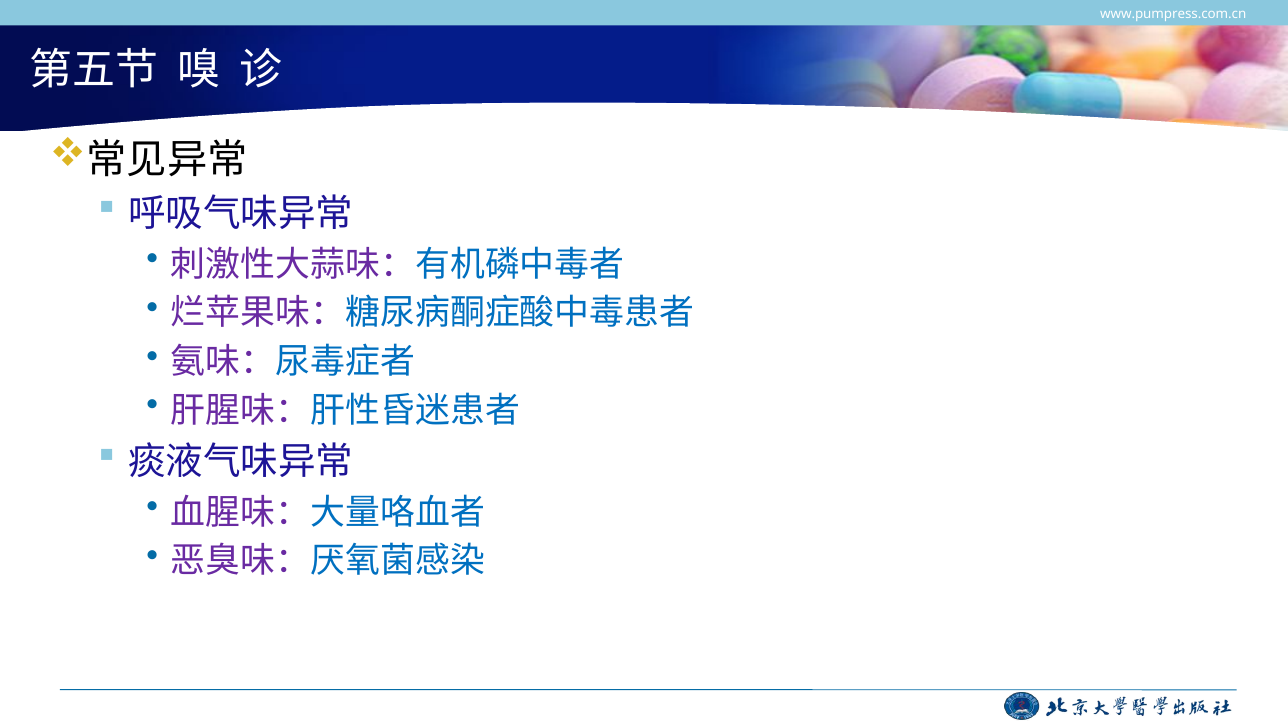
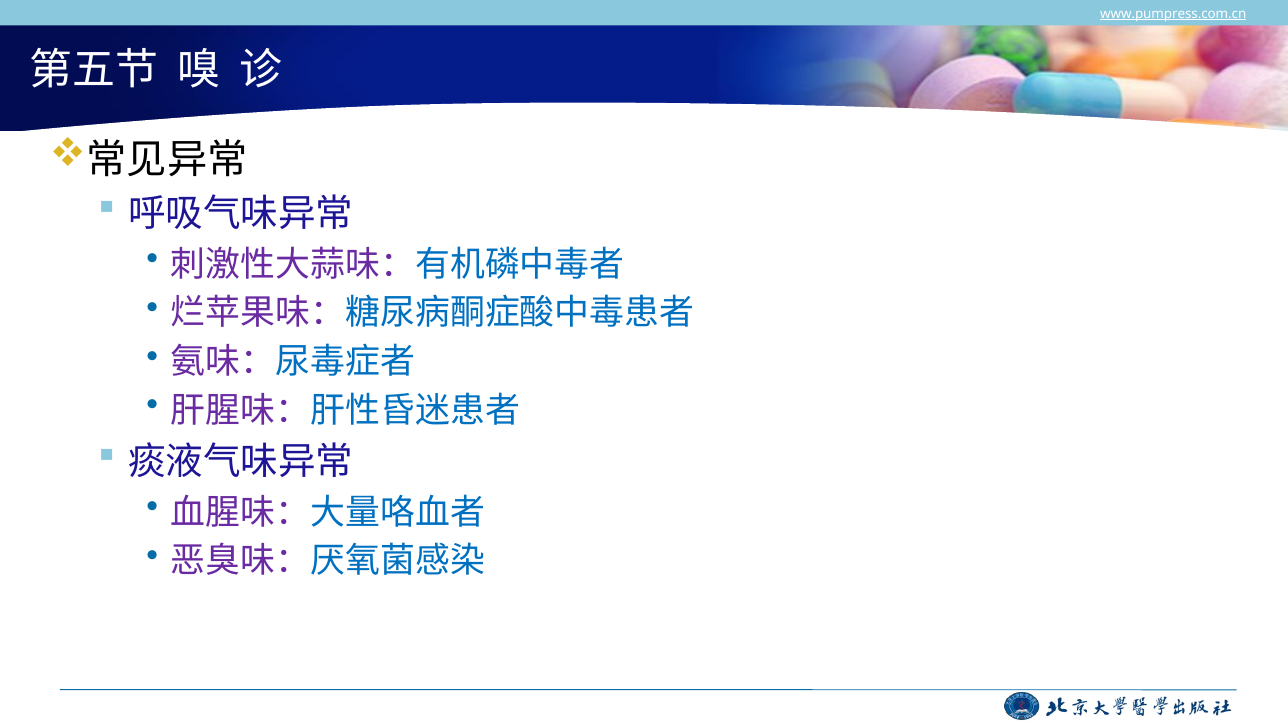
www.pumpress.com.cn underline: none -> present (1173, 14)
